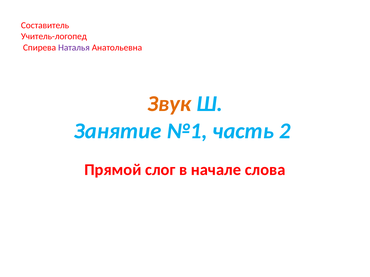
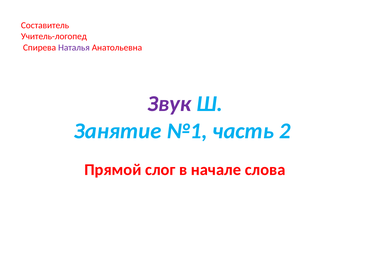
Звук colour: orange -> purple (169, 104)
